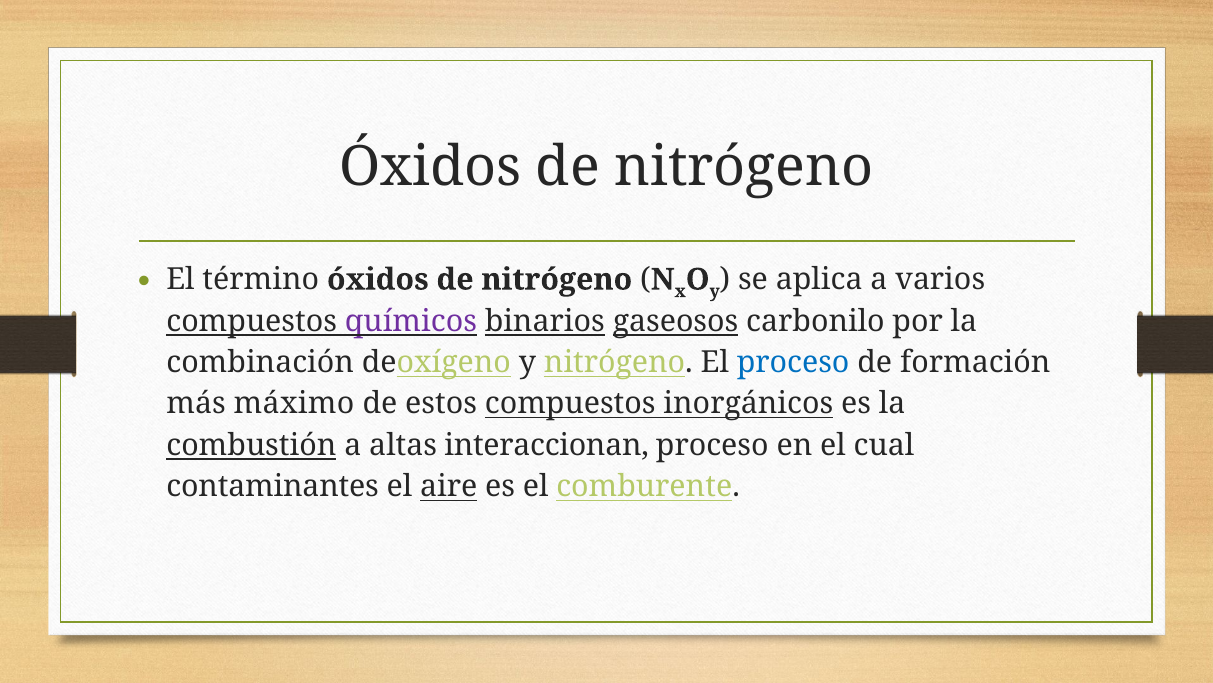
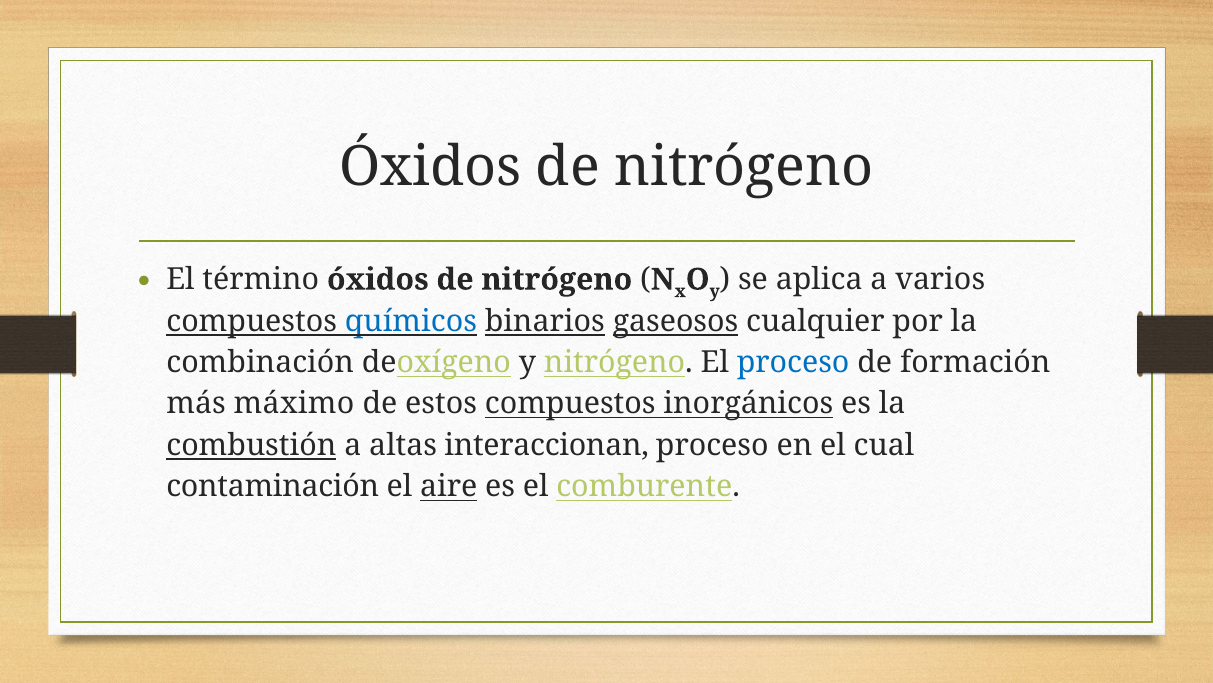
químicos colour: purple -> blue (411, 321)
carbonilo: carbonilo -> cualquier (815, 321)
contaminantes: contaminantes -> contaminación (273, 486)
